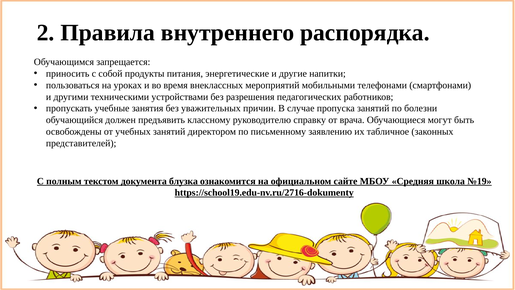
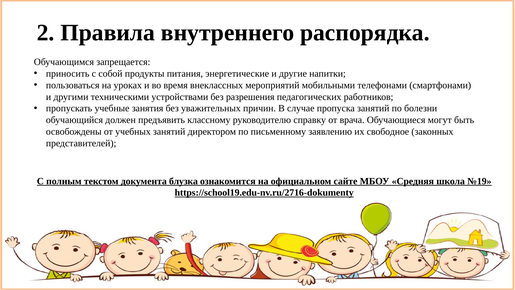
табличное: табличное -> свободное (388, 132)
